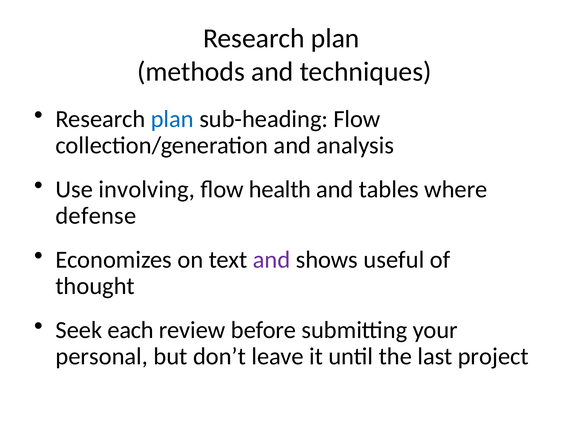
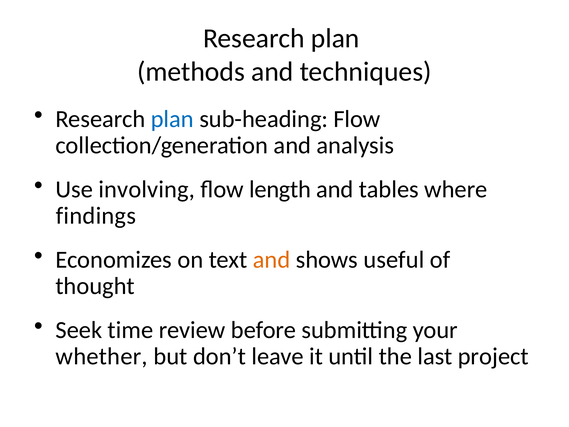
health: health -> length (280, 189)
defense: defense -> findings (96, 216)
and colour: purple -> orange (272, 259)
each: each -> time (130, 330)
personal: personal -> whether (102, 356)
